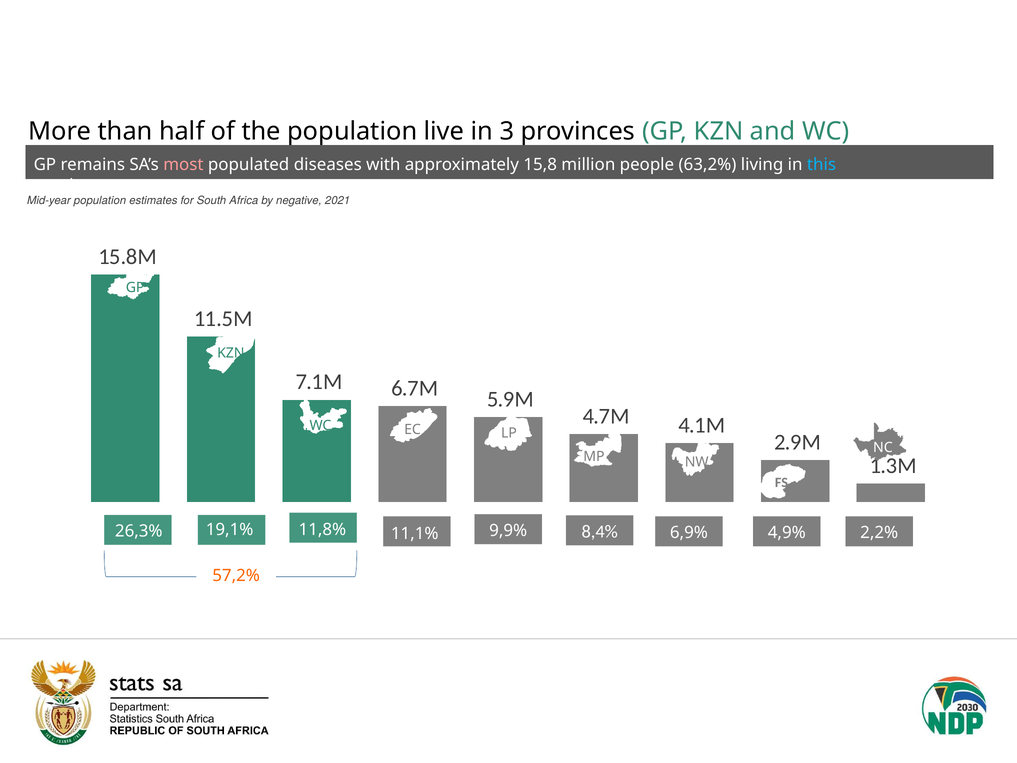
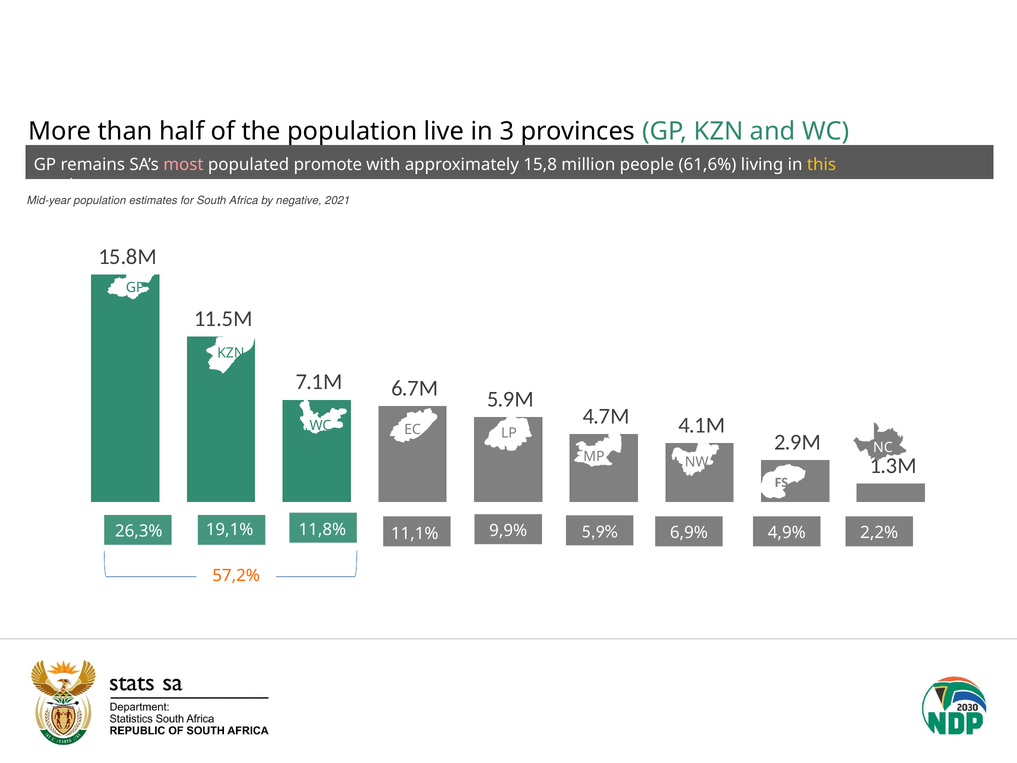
diseases: diseases -> promote (328, 165)
63,2%: 63,2% -> 61,6% (707, 165)
this colour: light blue -> yellow (821, 165)
8,4%: 8,4% -> 5,9% (600, 531)
